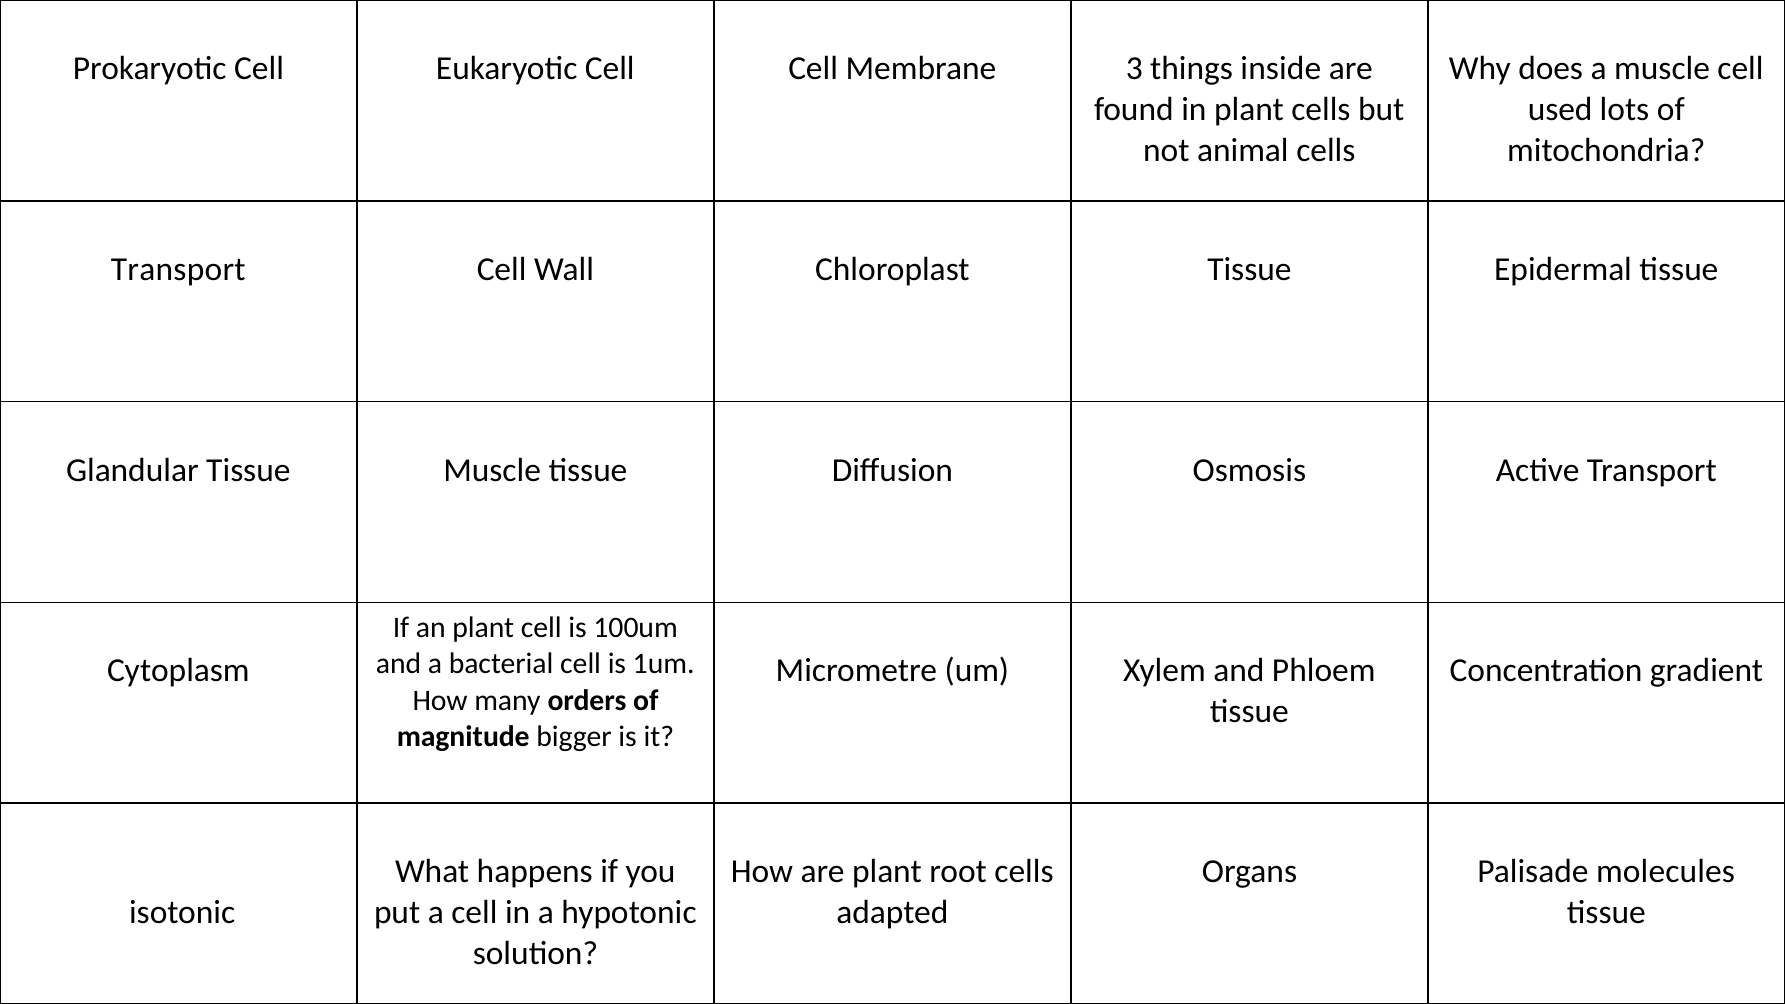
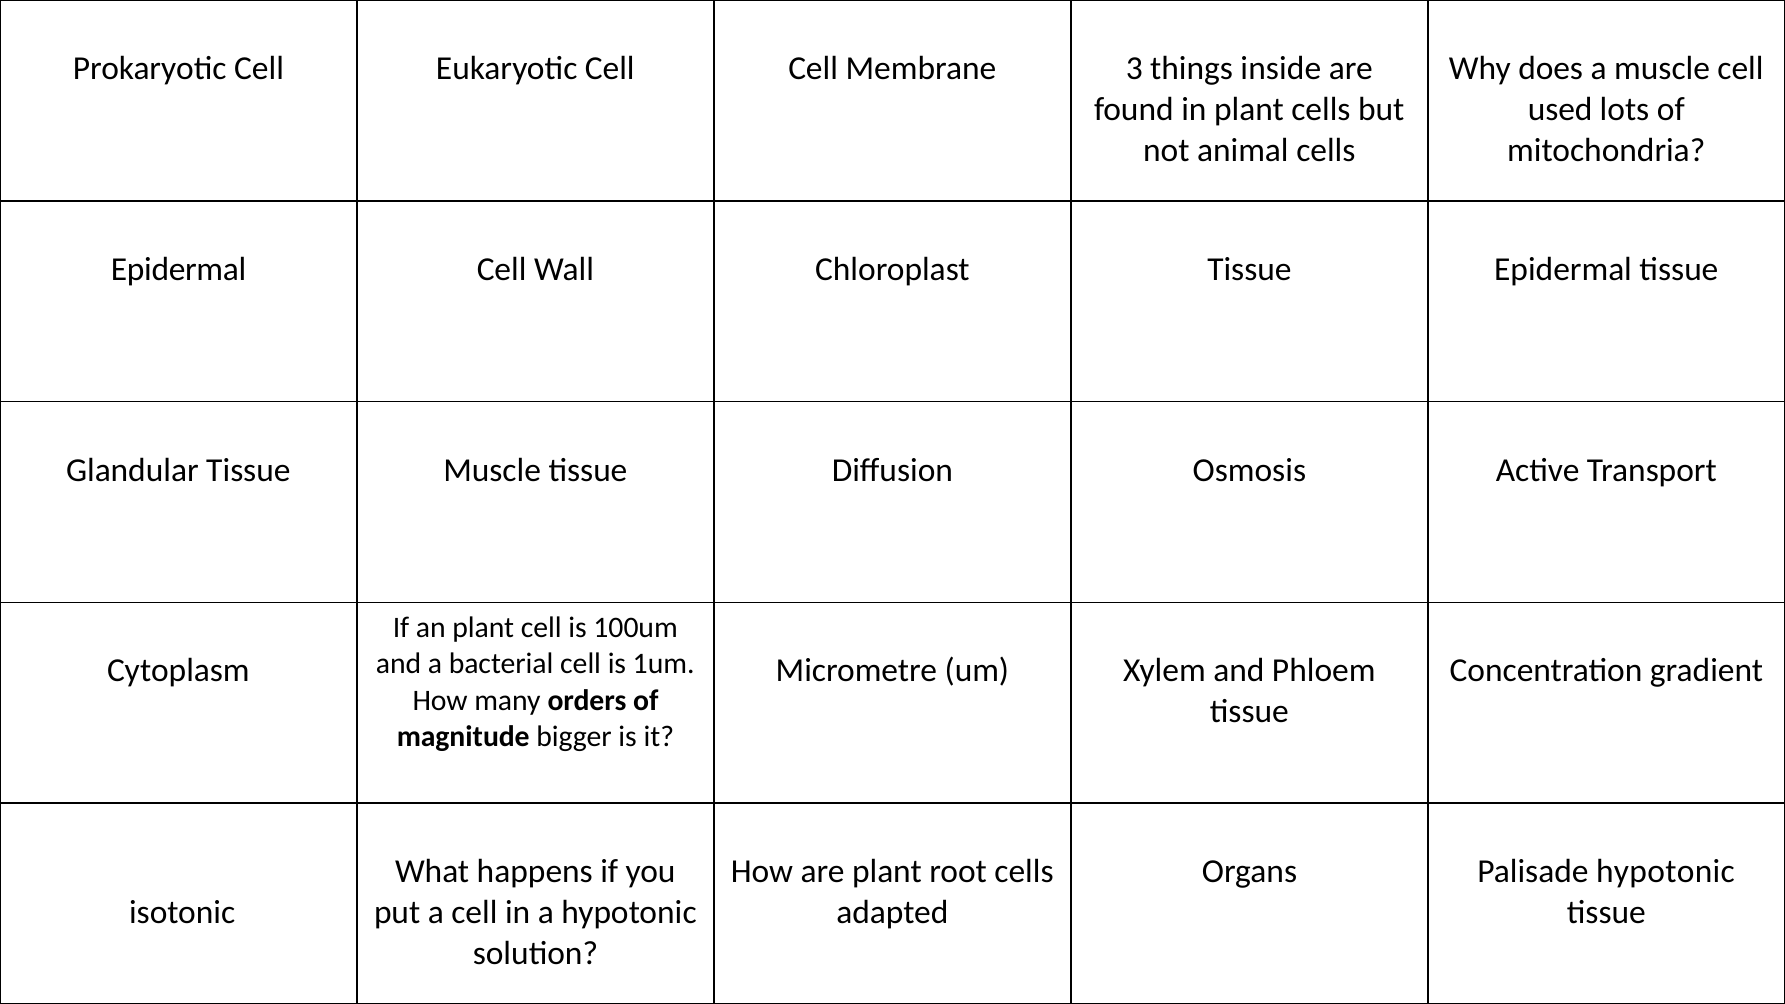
Transport: Transport -> Epidermal (179, 269)
Palisade molecules: molecules -> hypotonic (1665, 872)
